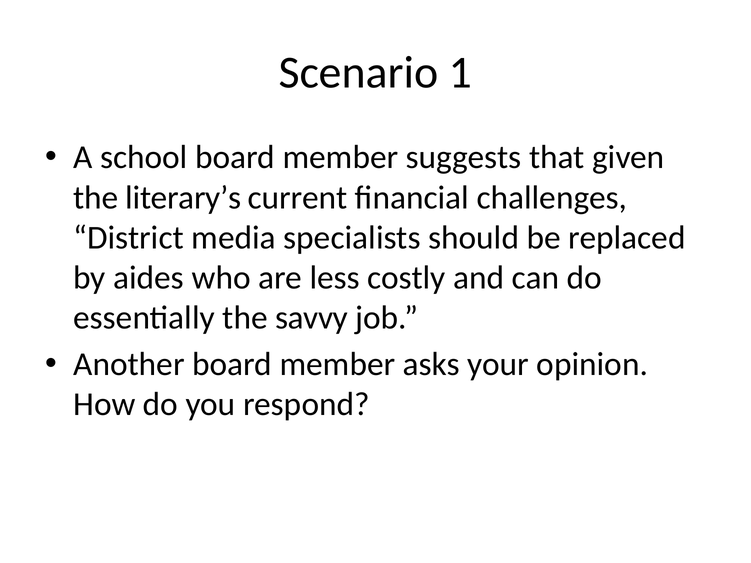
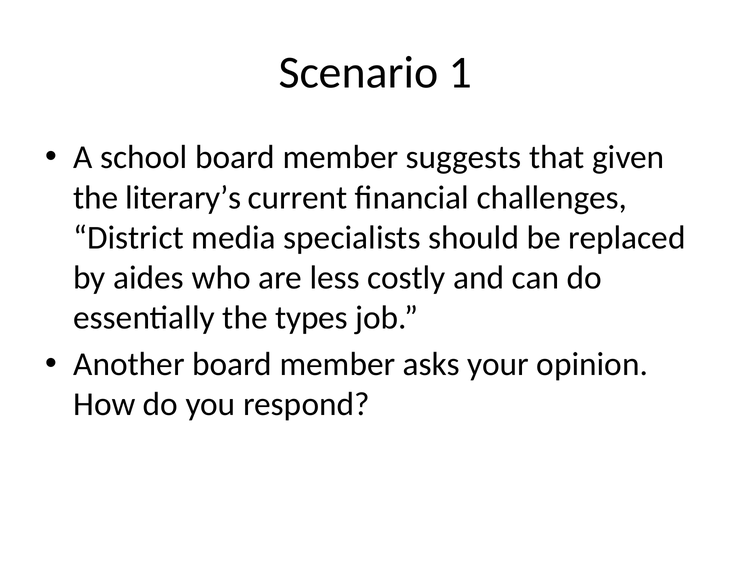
savvy: savvy -> types (311, 318)
